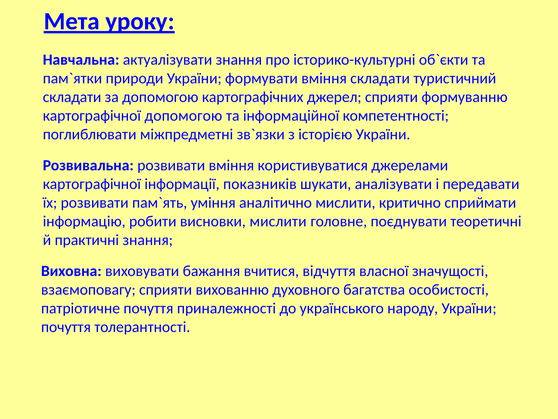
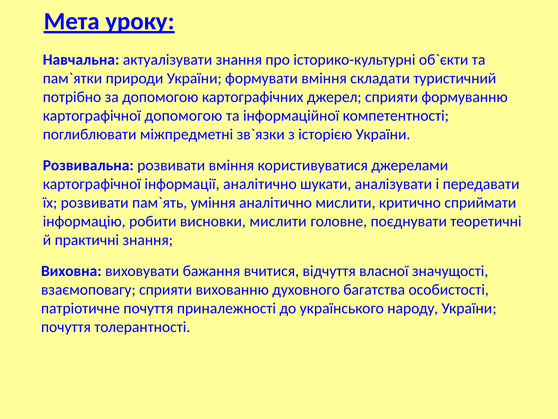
складати: складати -> потрібно (72, 97)
інформації показників: показників -> аналітично (260, 184)
